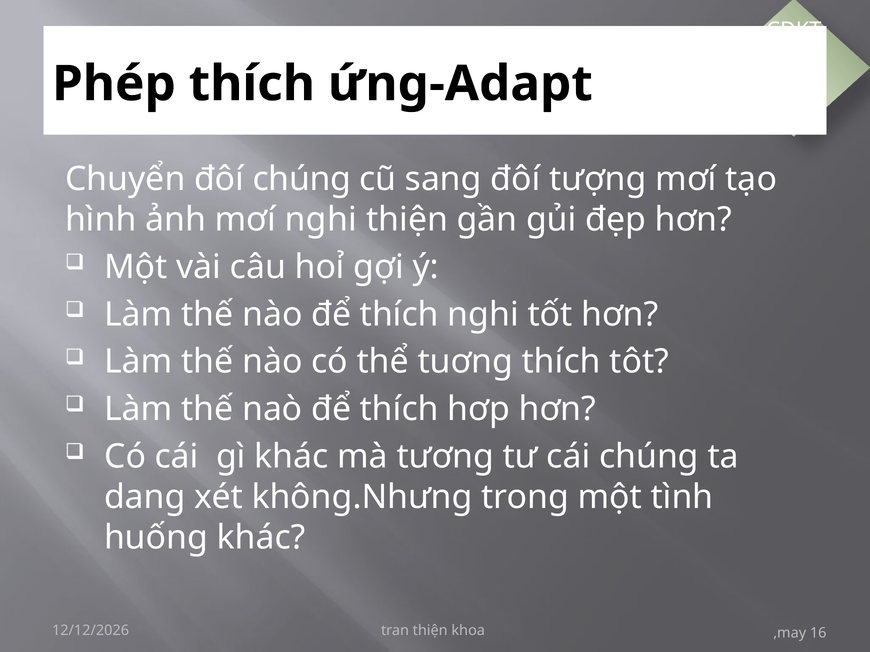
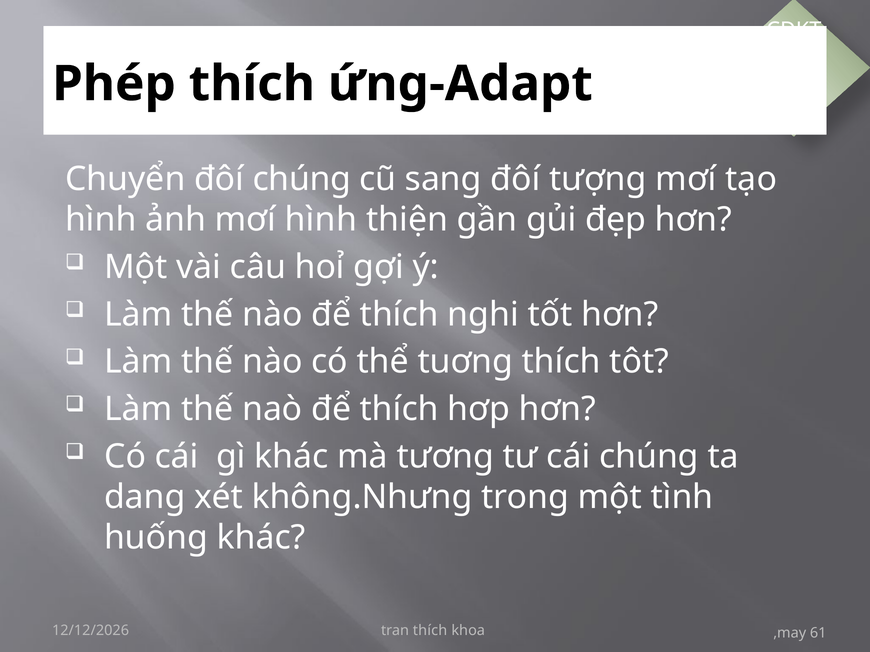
mơí nghi: nghi -> hình (321, 220)
tran thiện: thiện -> thích (430, 631)
16: 16 -> 61 (818, 633)
